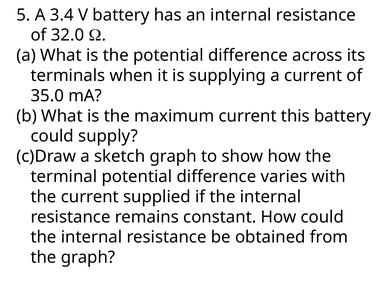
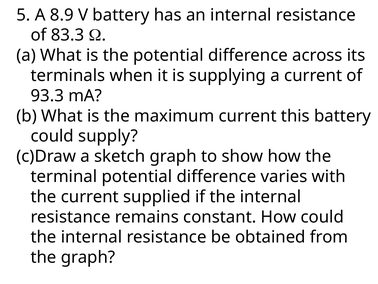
3.4: 3.4 -> 8.9 (62, 15)
32.0: 32.0 -> 83.3 (68, 35)
35.0: 35.0 -> 93.3 (47, 96)
